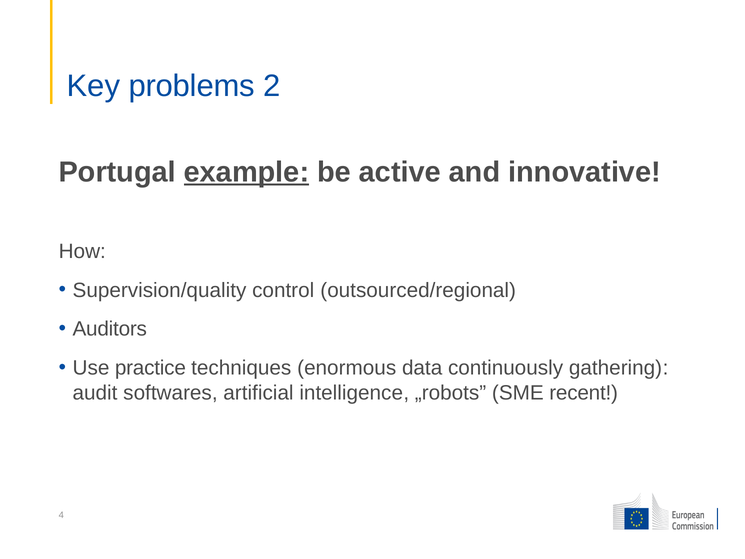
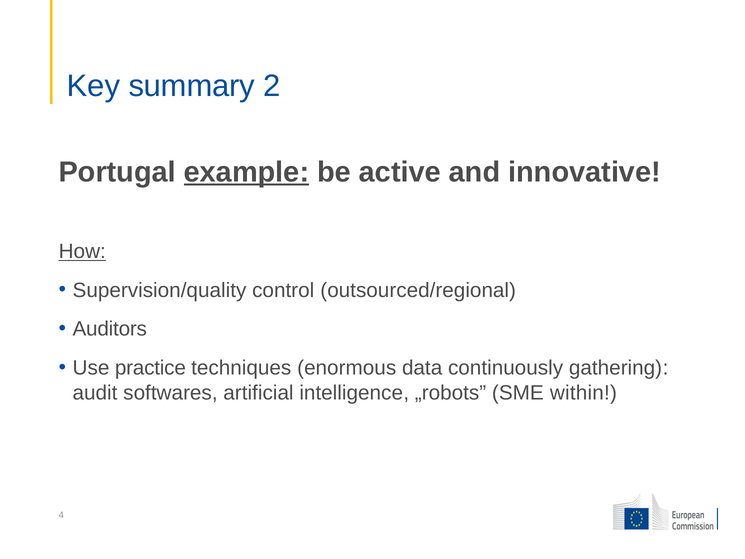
problems: problems -> summary (192, 86)
How underline: none -> present (82, 251)
recent: recent -> within (583, 393)
